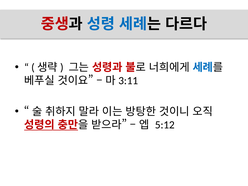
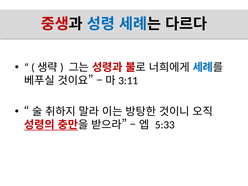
5:12: 5:12 -> 5:33 (165, 125)
